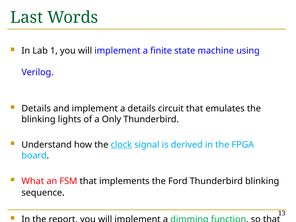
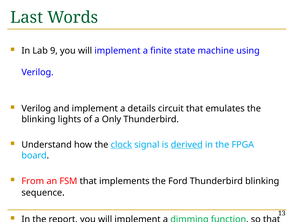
1: 1 -> 9 (54, 51)
Details: Details -> Verilog (36, 109)
derived underline: none -> present (187, 145)
What: What -> From (33, 181)
